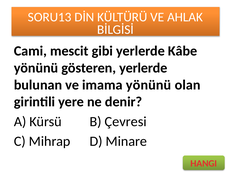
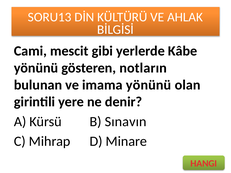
gösteren yerlerde: yerlerde -> notların (143, 68)
Çevresi: Çevresi -> Sınavın (126, 122)
